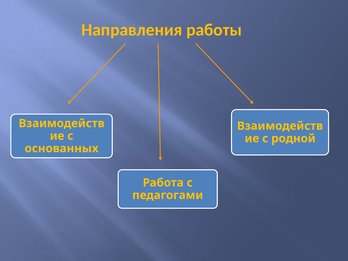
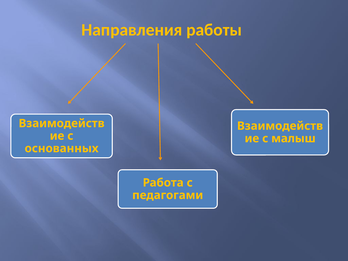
родной: родной -> малыш (293, 138)
